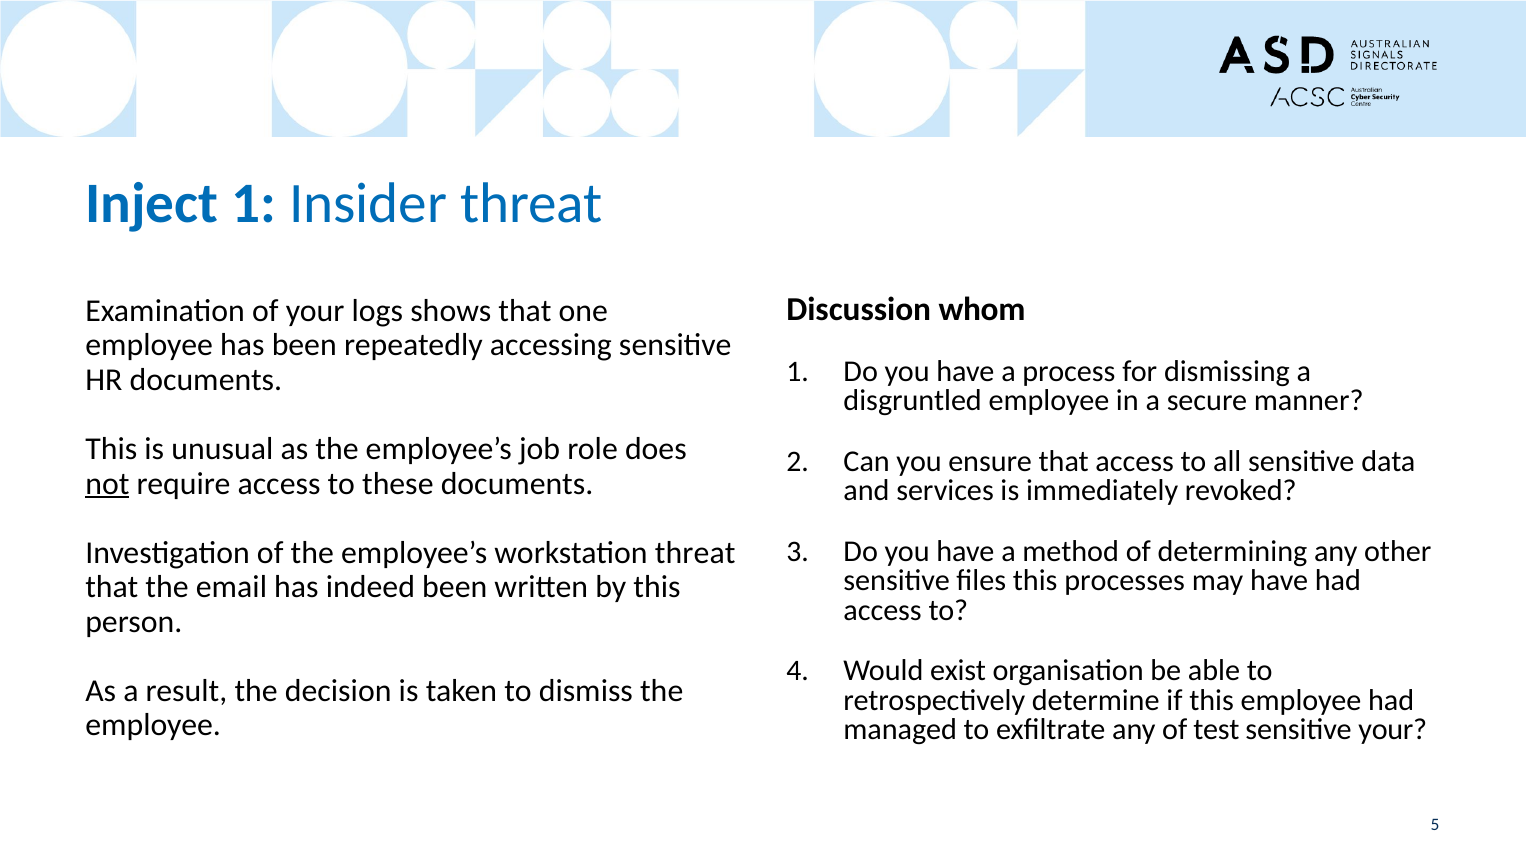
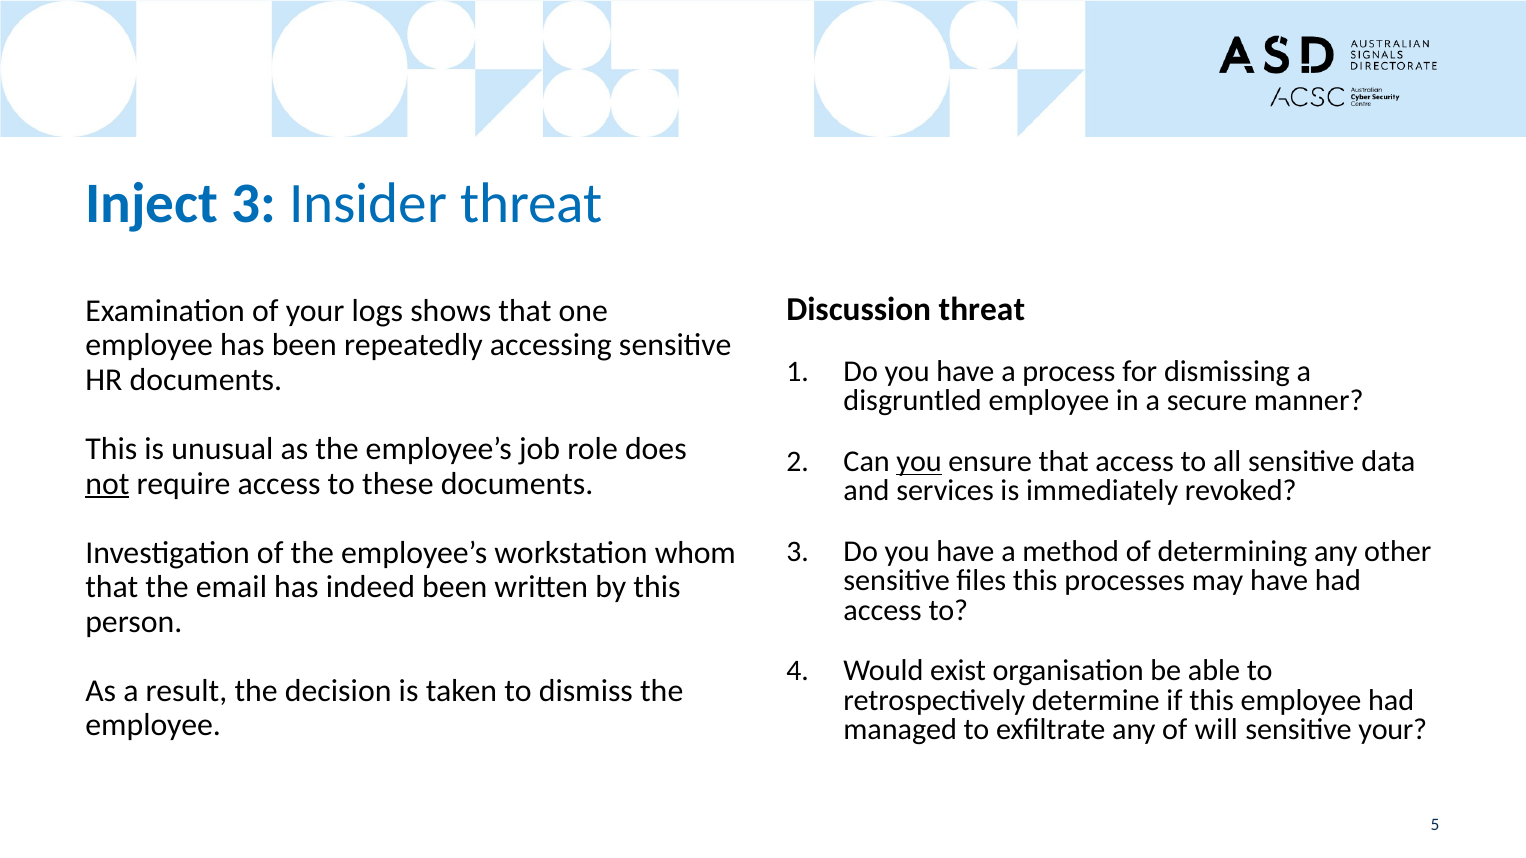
Inject 1: 1 -> 3 (253, 204)
Discussion whom: whom -> threat (982, 309)
you underline: none -> present (919, 462)
workstation threat: threat -> whom (695, 553)
test: test -> will (1216, 730)
